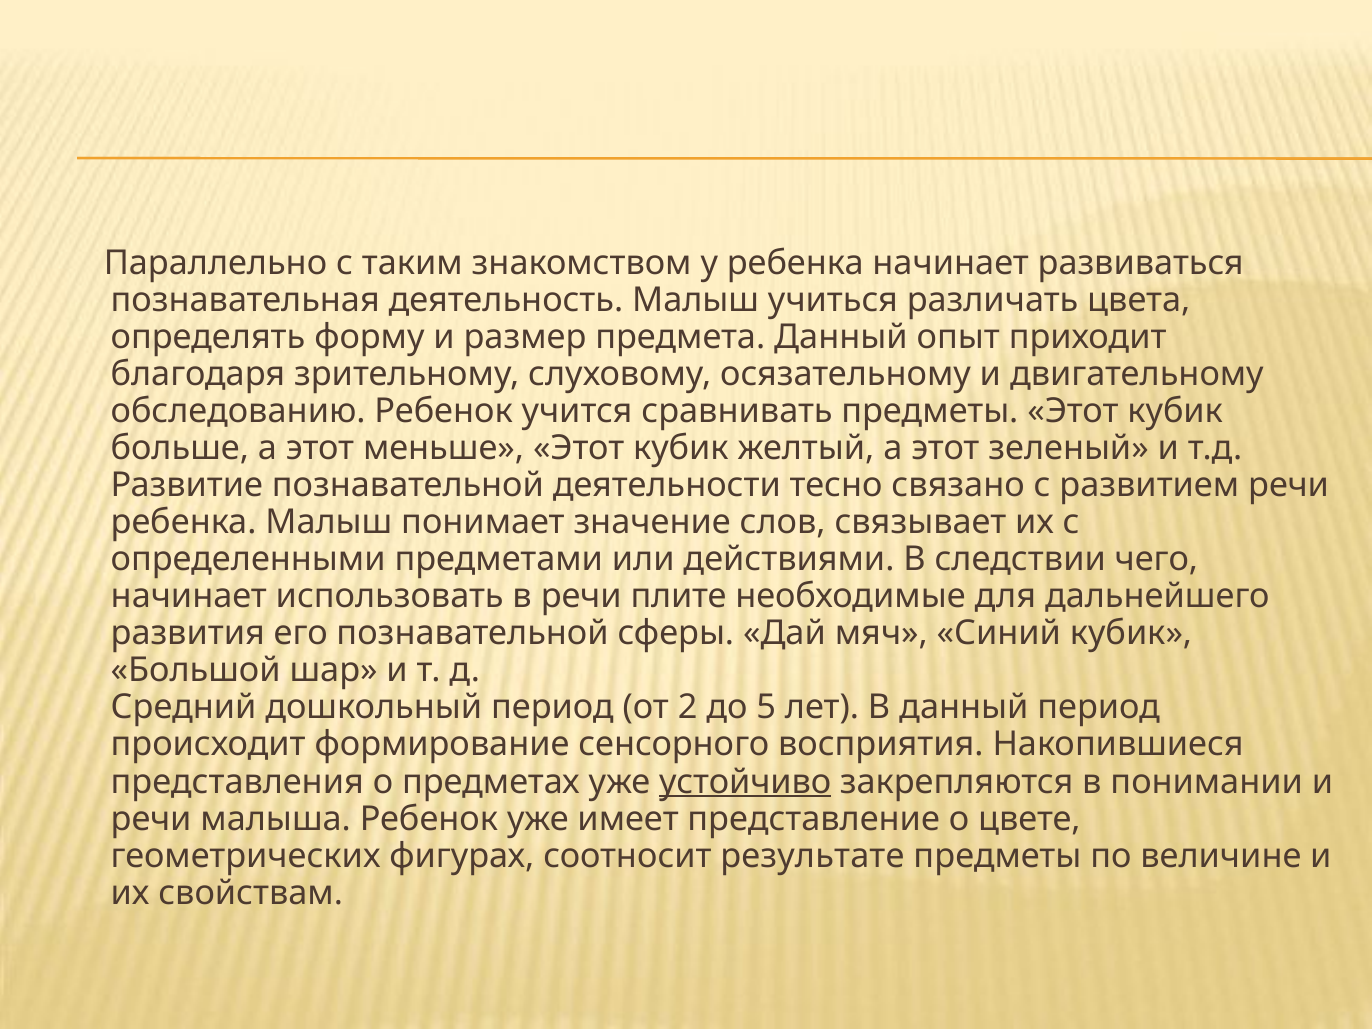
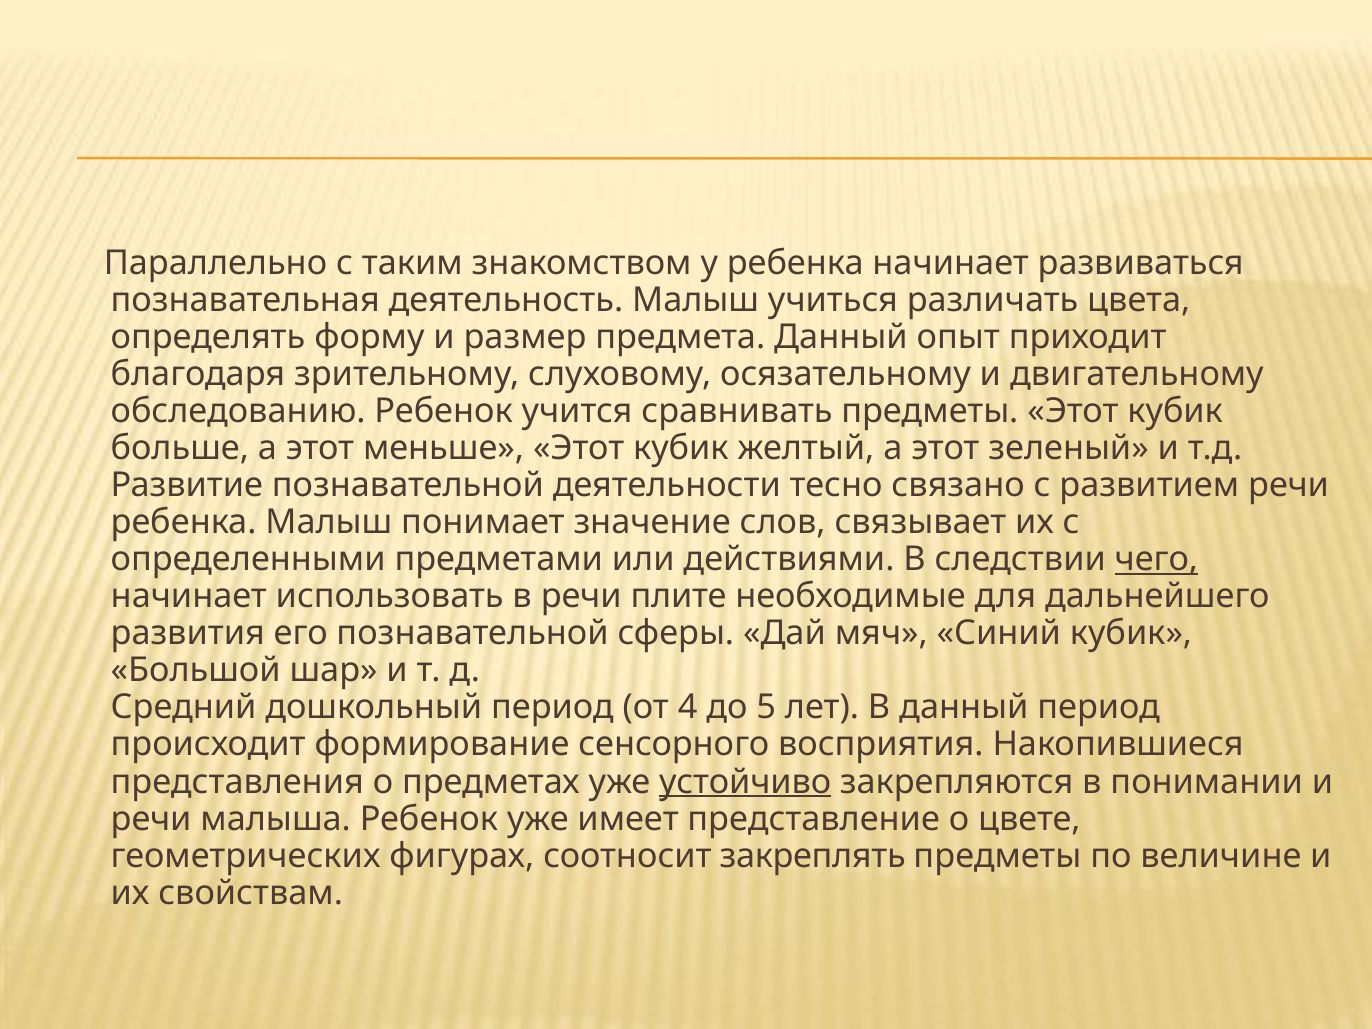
чего underline: none -> present (1156, 559)
2: 2 -> 4 (688, 708)
результате: результате -> закреплять (813, 856)
